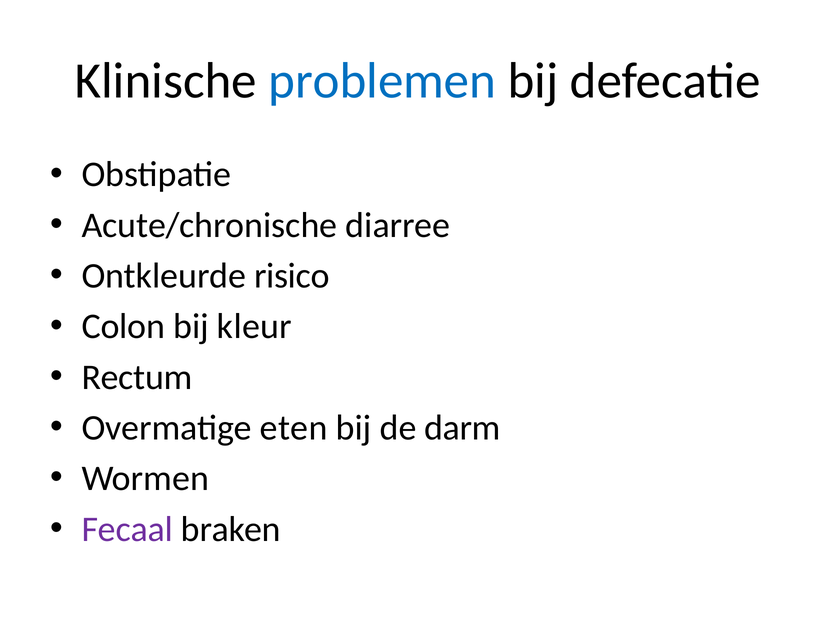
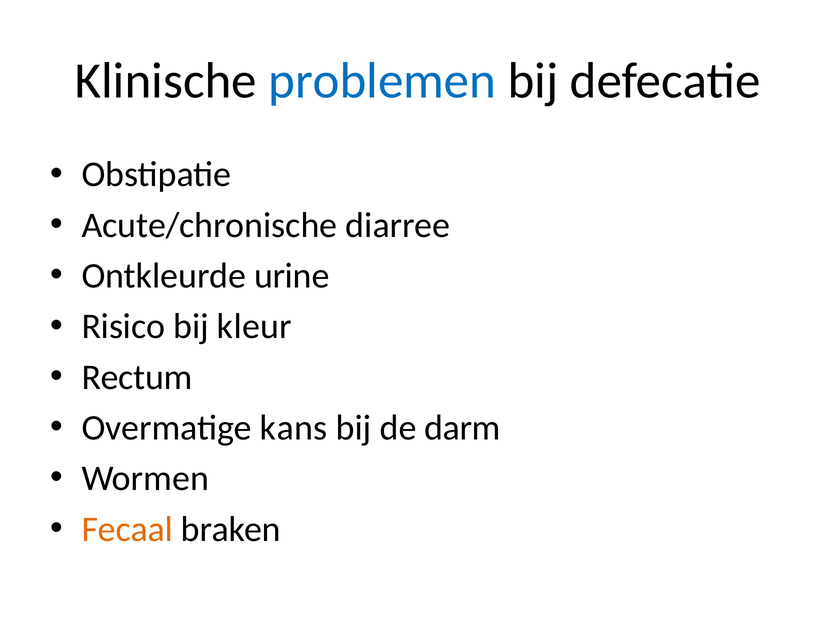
risico: risico -> urine (292, 276)
Colon: Colon -> Risico (123, 327)
eten: eten -> kans (294, 428)
Fecaal colour: purple -> orange (127, 529)
